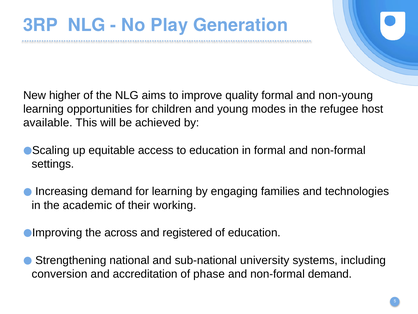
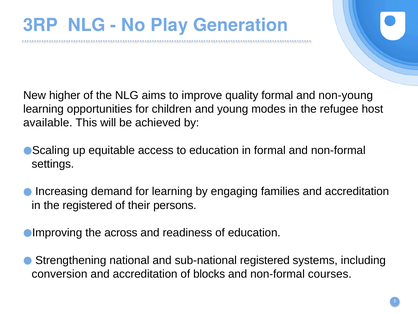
families and technologies: technologies -> accreditation (357, 191)
the academic: academic -> registered (87, 205)
working: working -> persons (175, 205)
registered: registered -> readiness (187, 232)
sub-national university: university -> registered (265, 260)
phase: phase -> blocks (209, 274)
non-formal demand: demand -> courses (330, 274)
